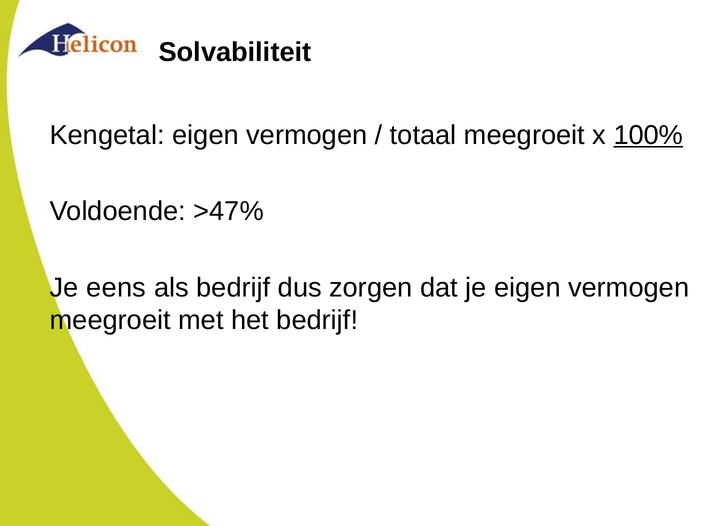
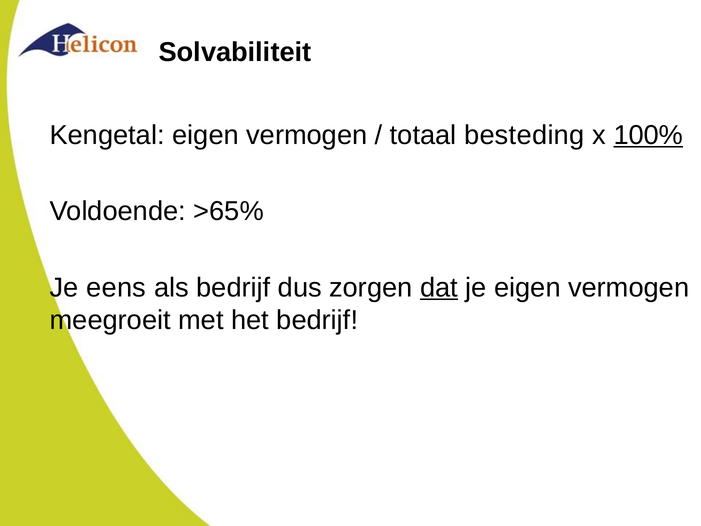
totaal meegroeit: meegroeit -> besteding (524, 135)
>47%: >47% -> >65% (229, 211)
dat underline: none -> present (439, 287)
